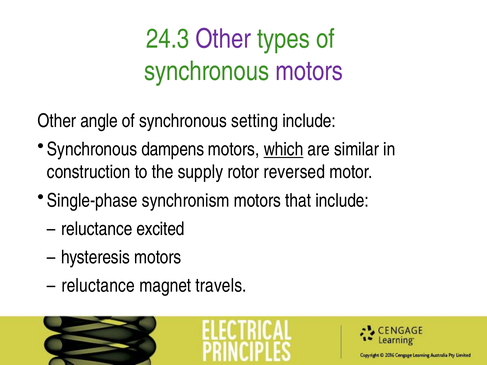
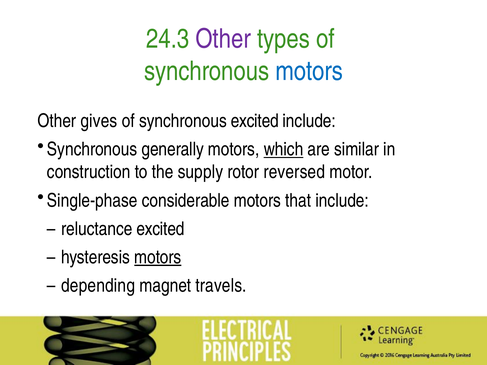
motors colour: purple -> blue (309, 71)
angle: angle -> gives (99, 121)
synchronous setting: setting -> excited (255, 121)
dampens: dampens -> generally (173, 149)
synchronism: synchronism -> considerable (186, 201)
motors underline: none -> present (158, 257)
reluctance: reluctance -> depending (98, 286)
